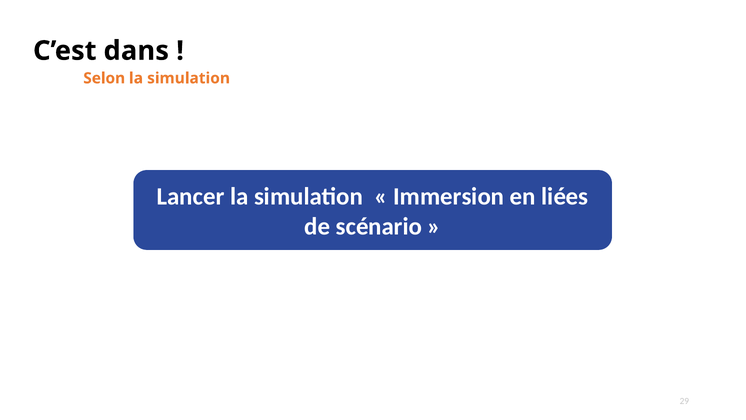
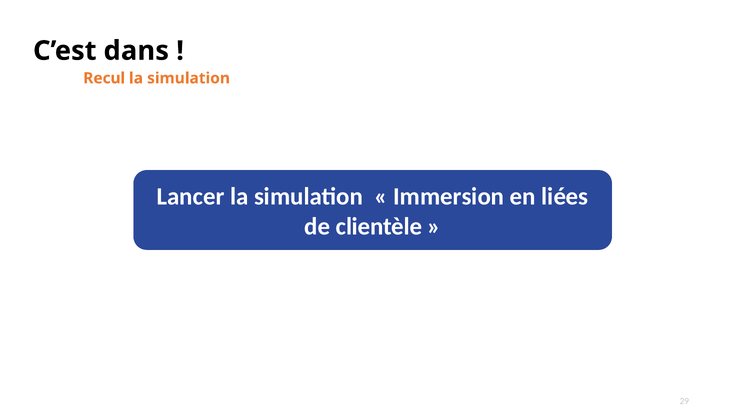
Selon: Selon -> Recul (104, 78)
scénario: scénario -> clientèle (379, 226)
